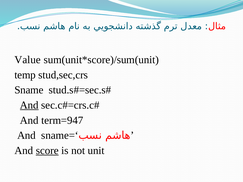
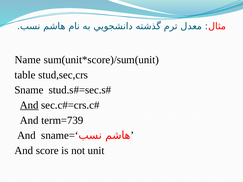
Value: Value -> Name (28, 60)
temp: temp -> table (25, 75)
term=947: term=947 -> term=739 (62, 120)
score underline: present -> none (47, 151)
